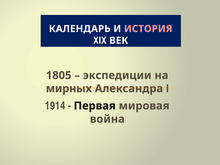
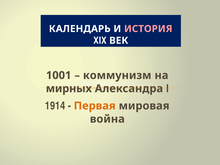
1805: 1805 -> 1001 (59, 75)
экспедиции: экспедиции -> коммунизм (117, 75)
Первая colour: black -> orange (95, 106)
